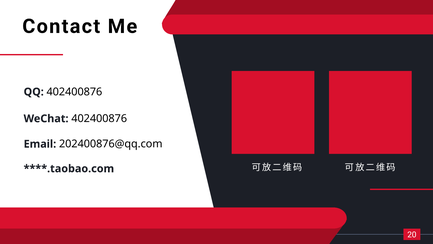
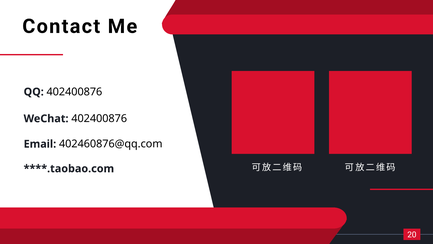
202400876@qq.com: 202400876@qq.com -> 402460876@qq.com (111, 144)
